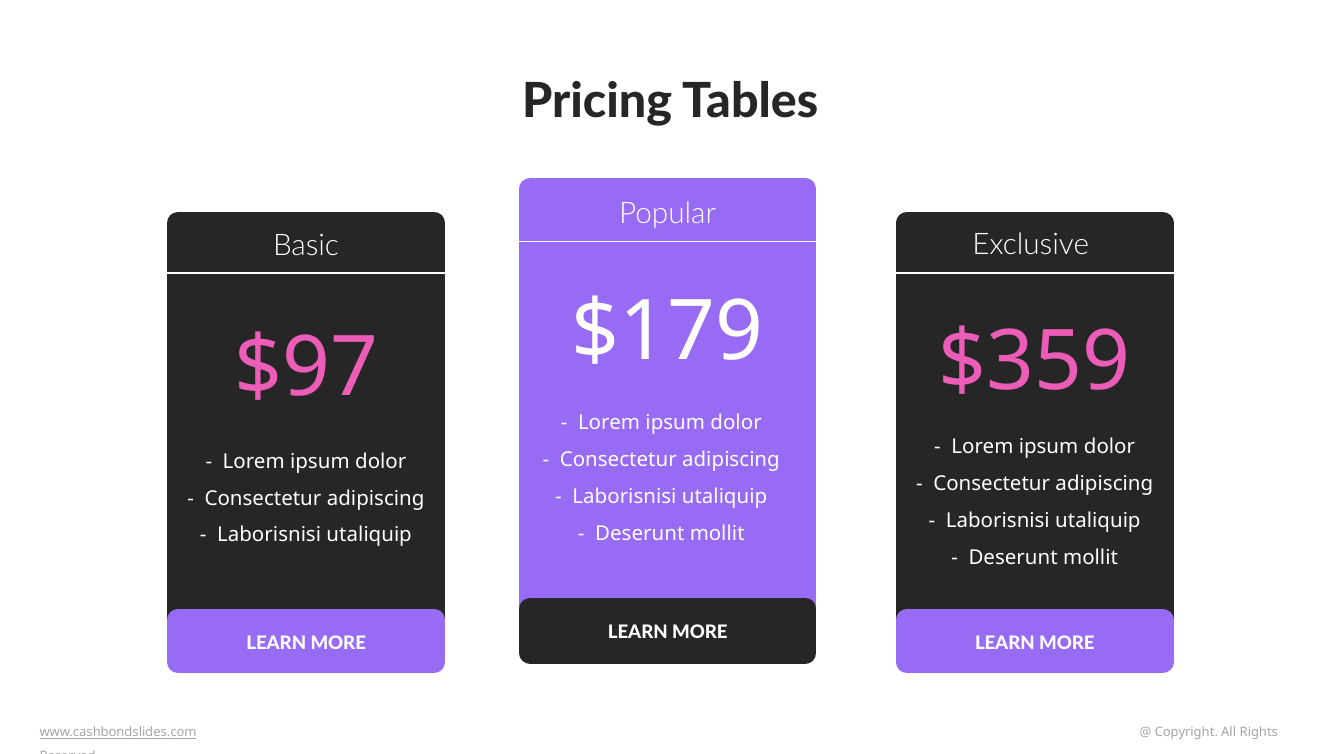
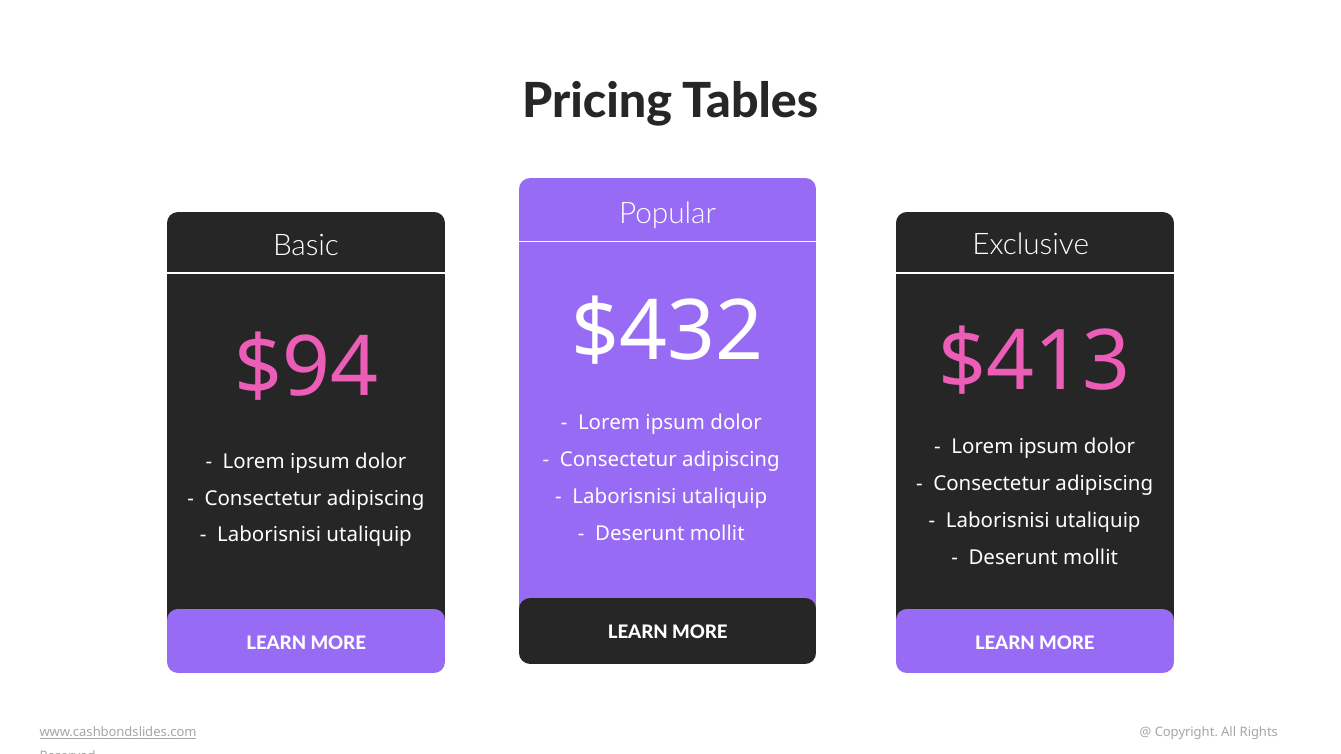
$179: $179 -> $432 (668, 332)
$359: $359 -> $413 (1035, 362)
$97: $97 -> $94 (307, 368)
